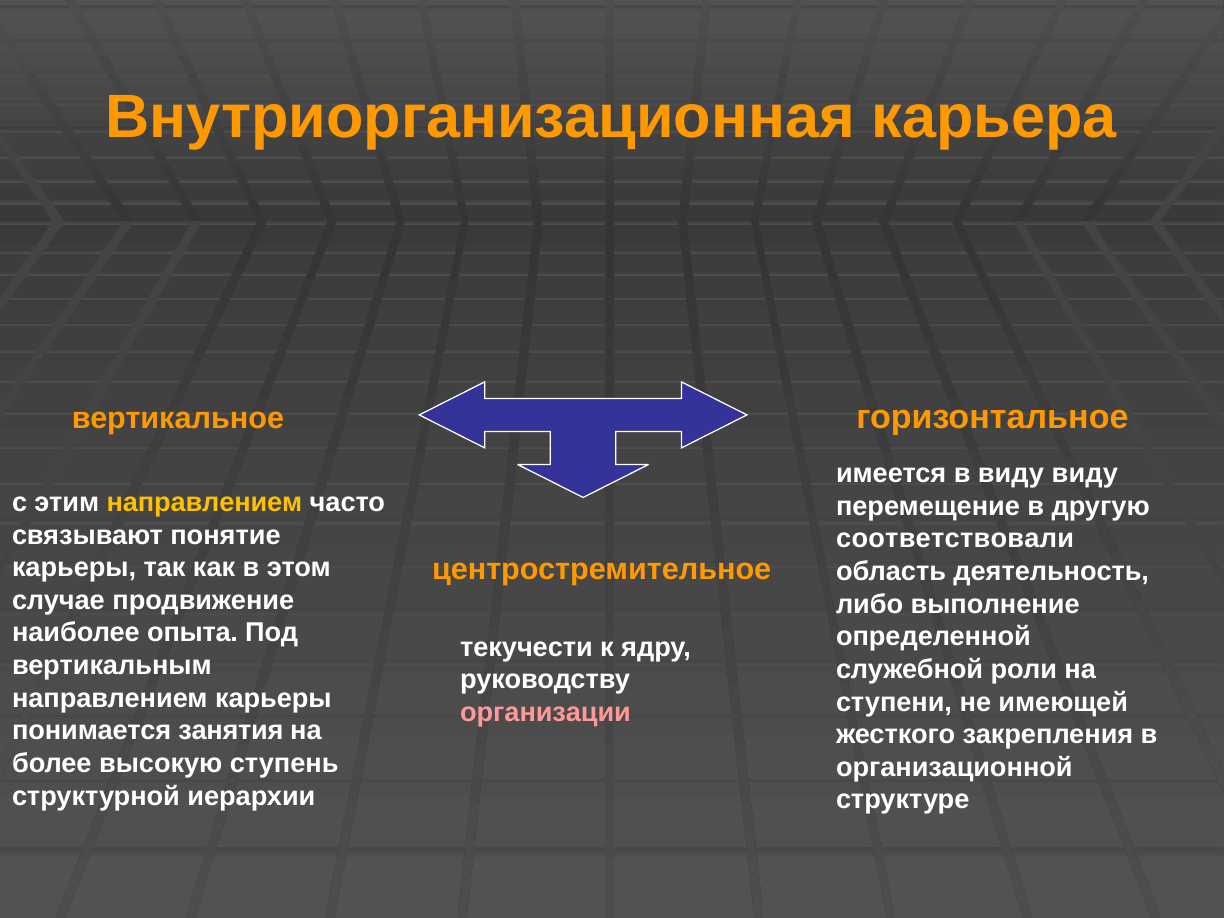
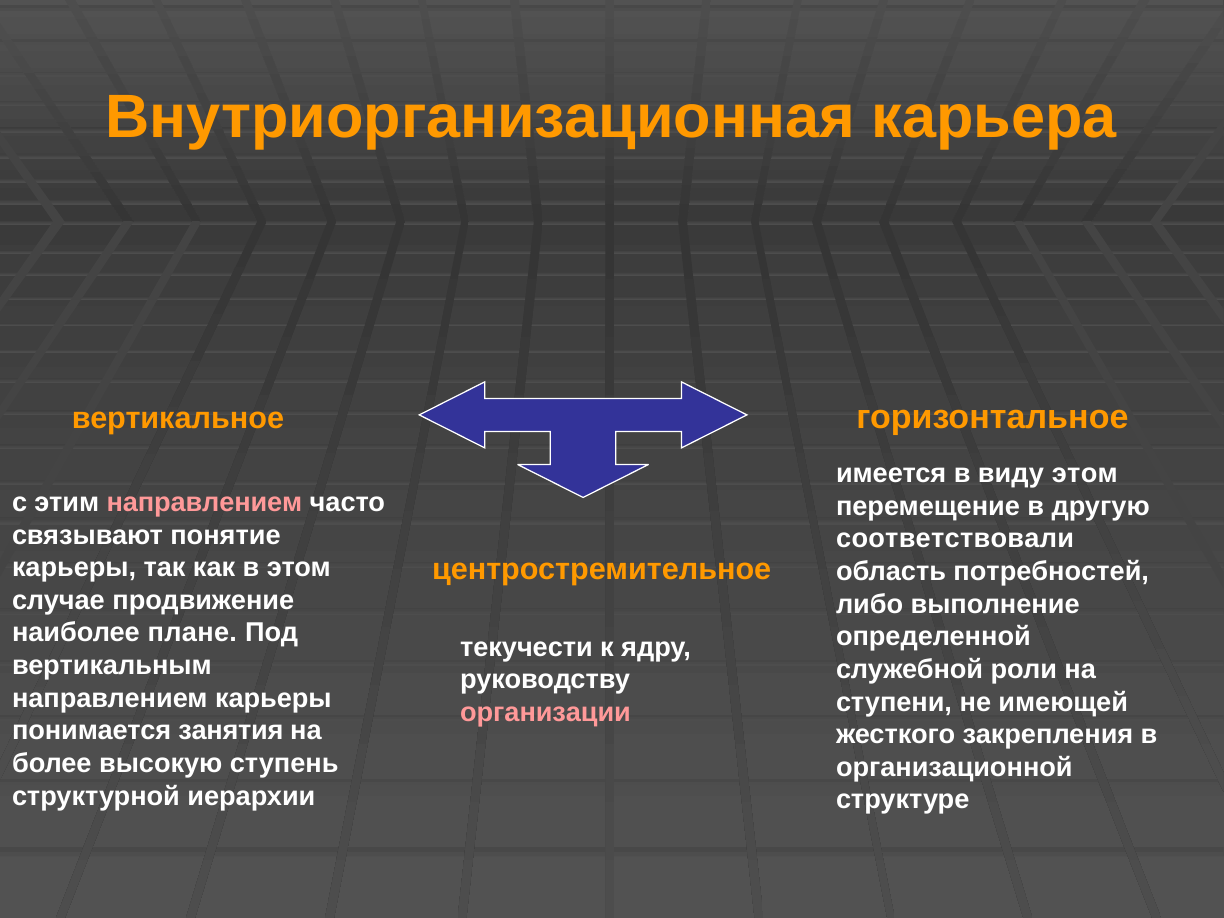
виду виду: виду -> этом (1085, 474)
направлением colour: yellow -> pink (204, 503)
деятельность: деятельность -> потребностей (1051, 572)
опыта: опыта -> плане (192, 633)
